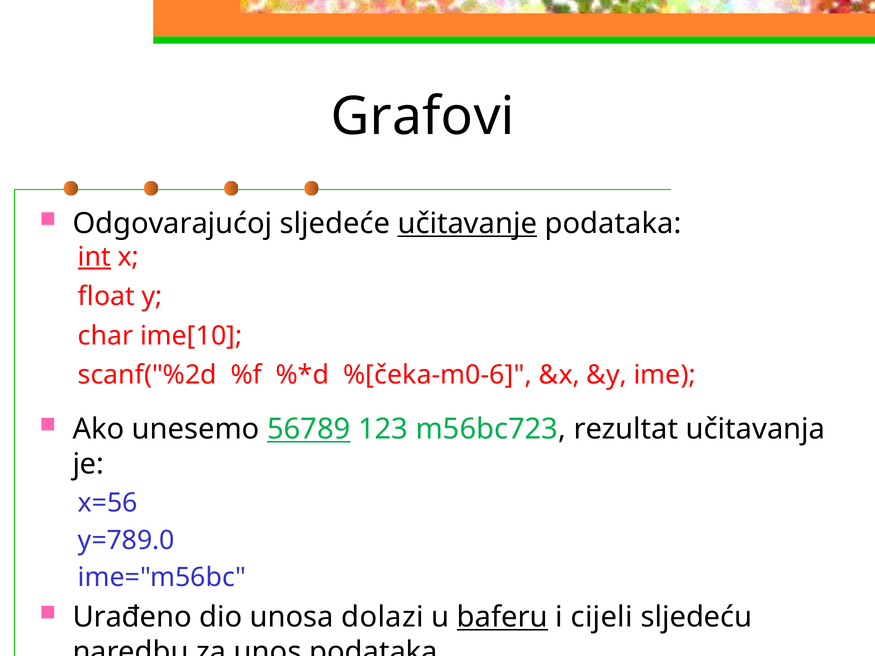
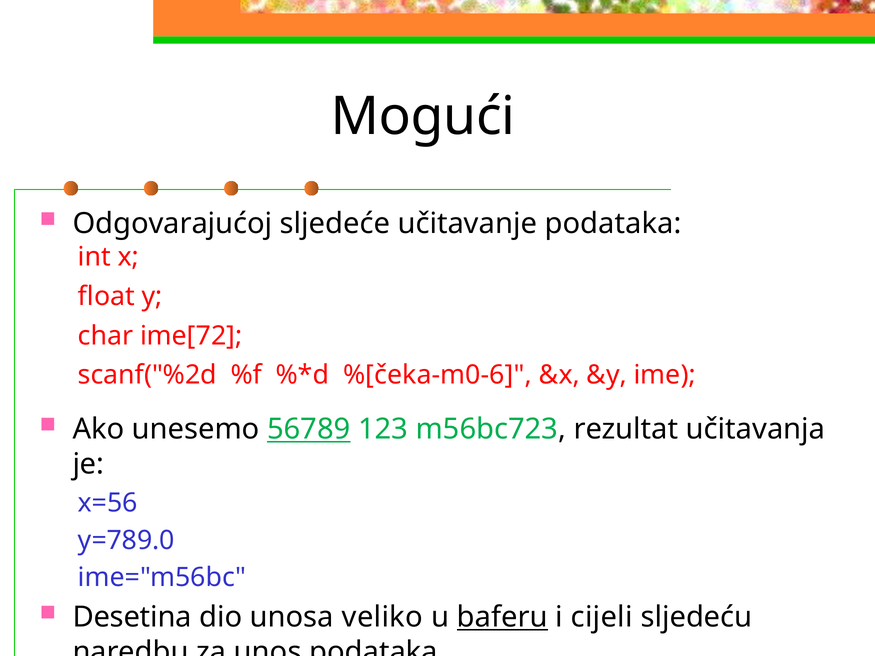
Grafovi: Grafovi -> Mogući (423, 117)
učitavanje underline: present -> none (467, 224)
int underline: present -> none (94, 257)
ime[10: ime[10 -> ime[72 (191, 336)
Urađeno: Urađeno -> Desetina (132, 617)
dolazi: dolazi -> veliko (382, 617)
